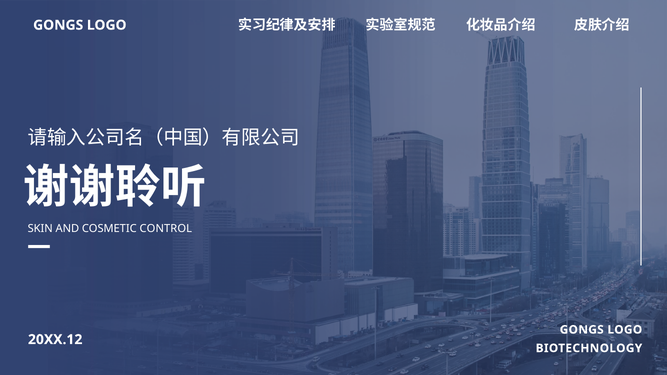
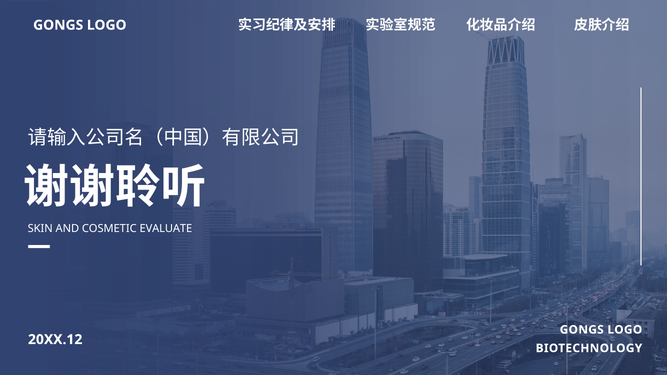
CONTROL: CONTROL -> EVALUATE (166, 229)
